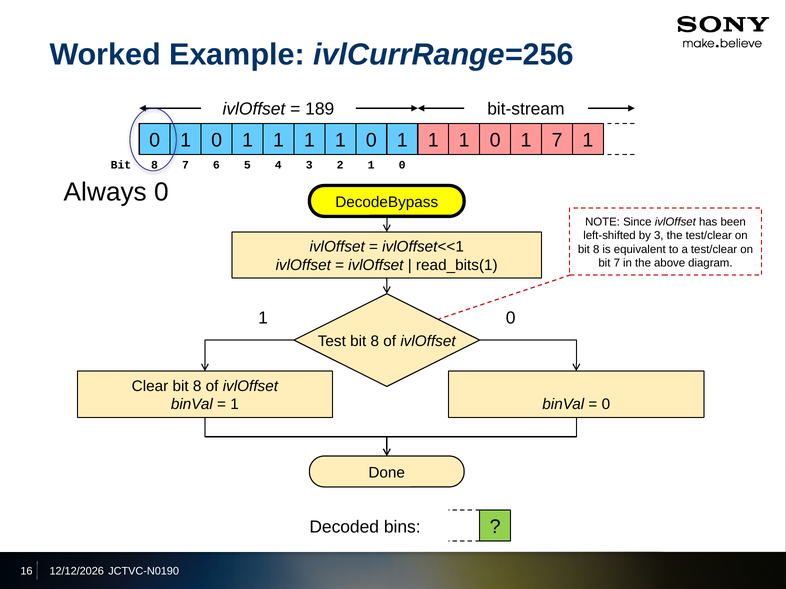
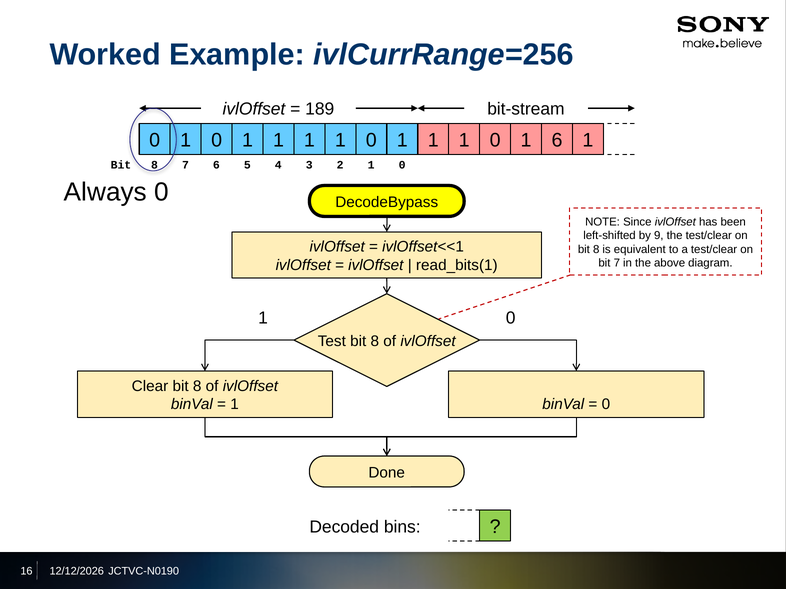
1 7: 7 -> 6 (557, 141)
by 3: 3 -> 9 (659, 236)
